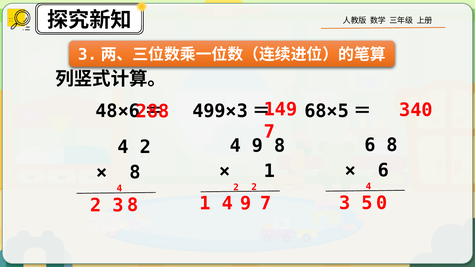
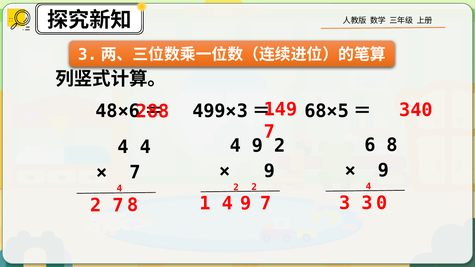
9 8: 8 -> 2 (280, 146)
2: 2 -> 4 (145, 147)
6: 6 -> 9 (383, 170)
1: 1 -> 9 (269, 171)
8: 8 -> 7 (135, 173)
3 5: 5 -> 3 (367, 203)
2 3: 3 -> 7 (118, 206)
